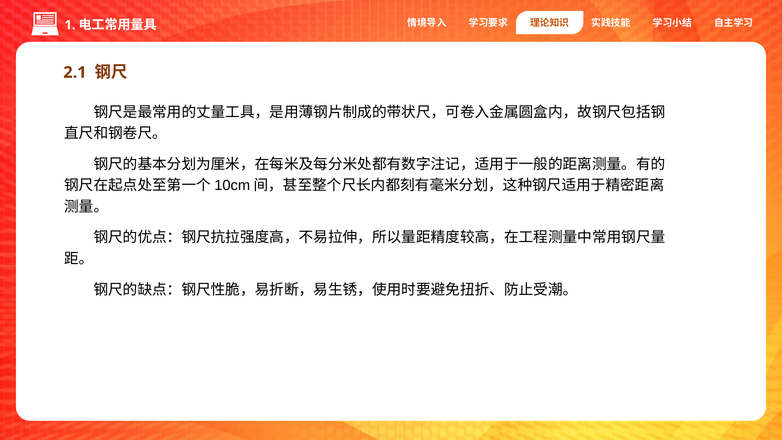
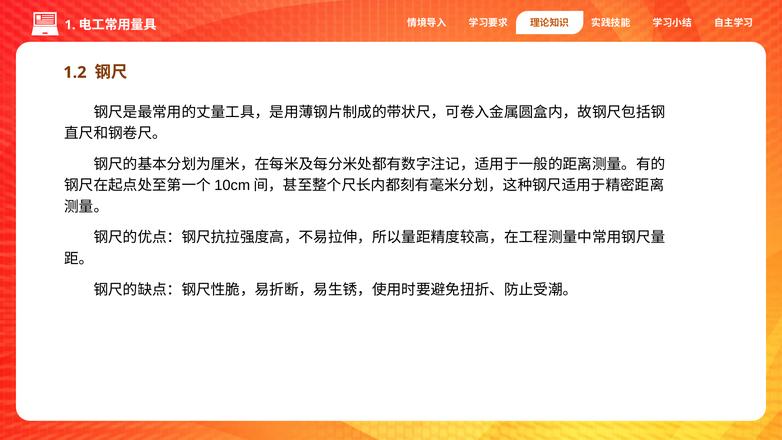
2.1: 2.1 -> 1.2 (75, 72)
